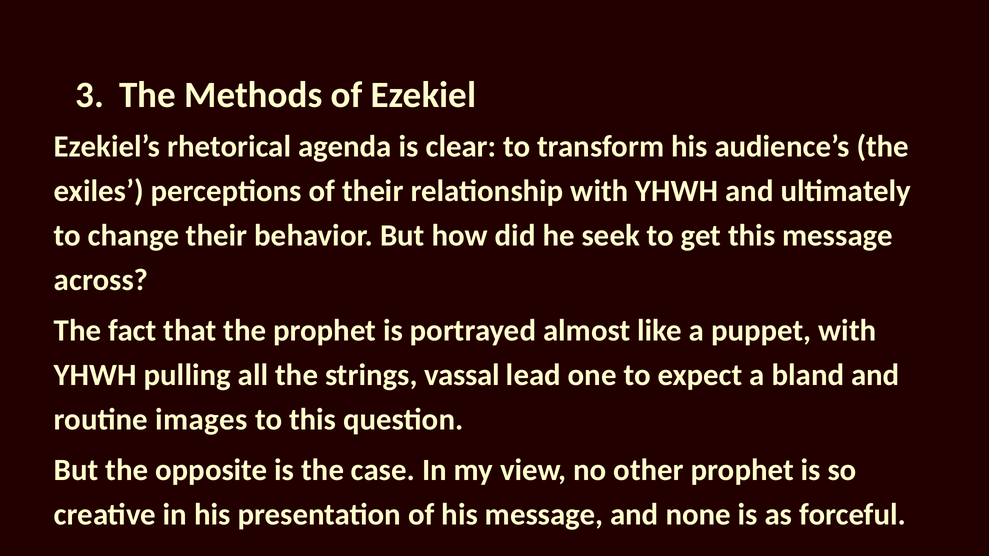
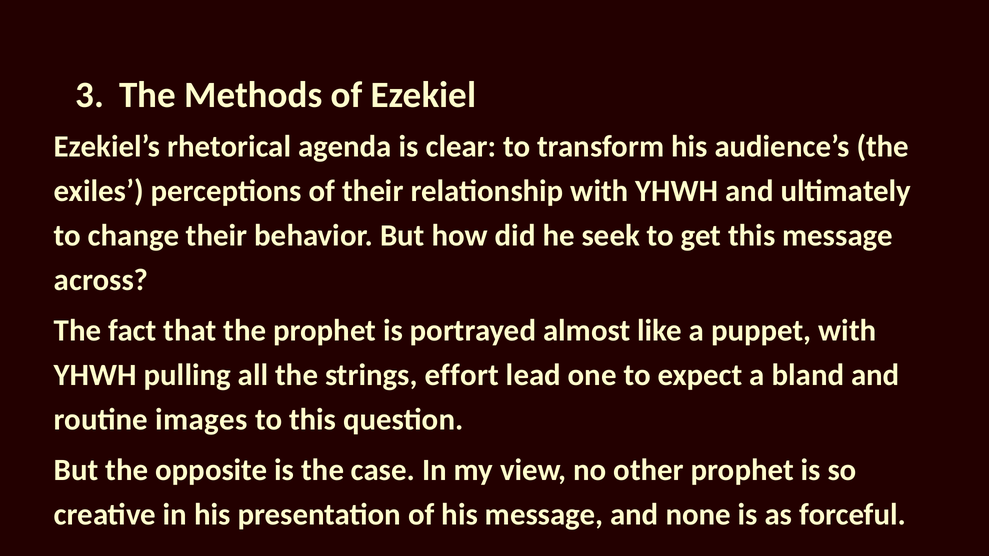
vassal: vassal -> effort (462, 375)
